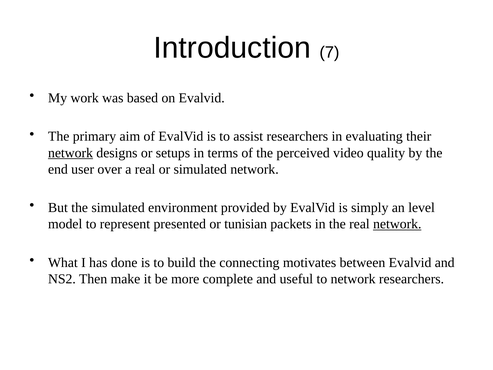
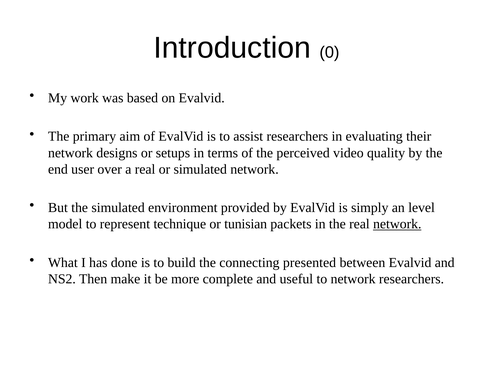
7: 7 -> 0 (329, 52)
network underline: present -> none (71, 153)
presented: presented -> technique (180, 224)
motivates: motivates -> presented (310, 262)
